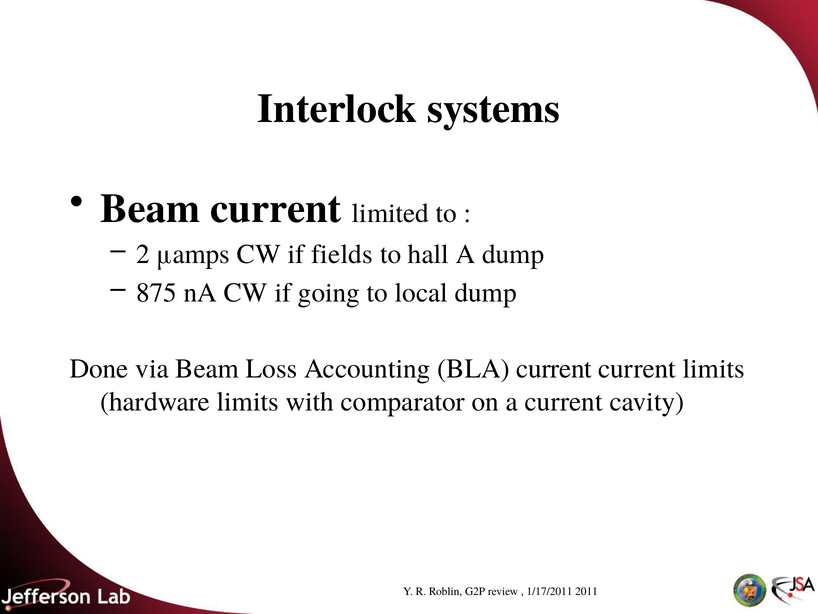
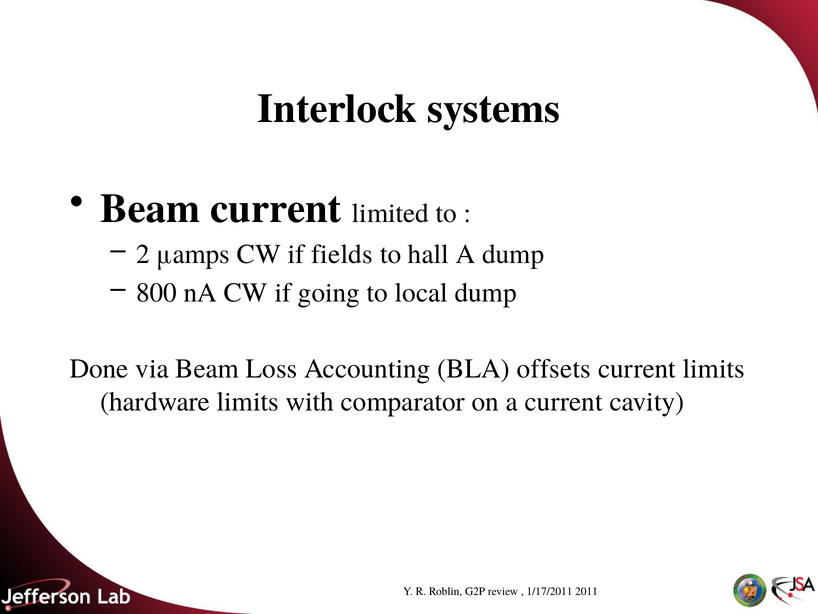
875: 875 -> 800 (156, 292)
BLA current: current -> offsets (554, 369)
